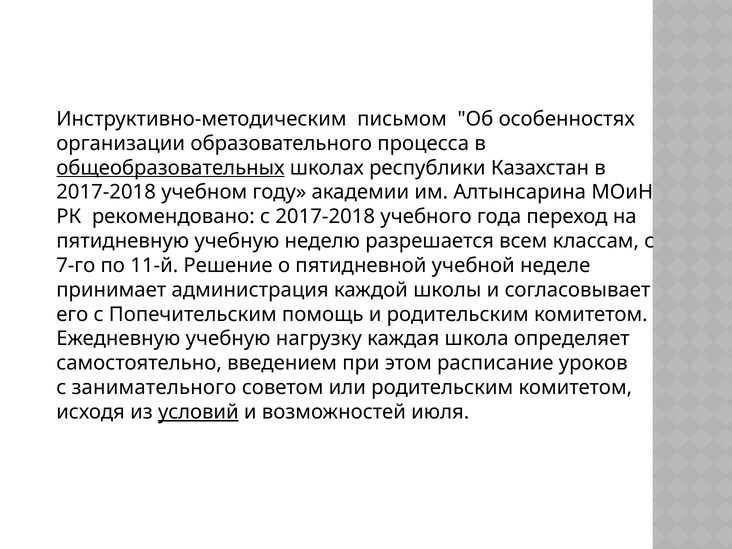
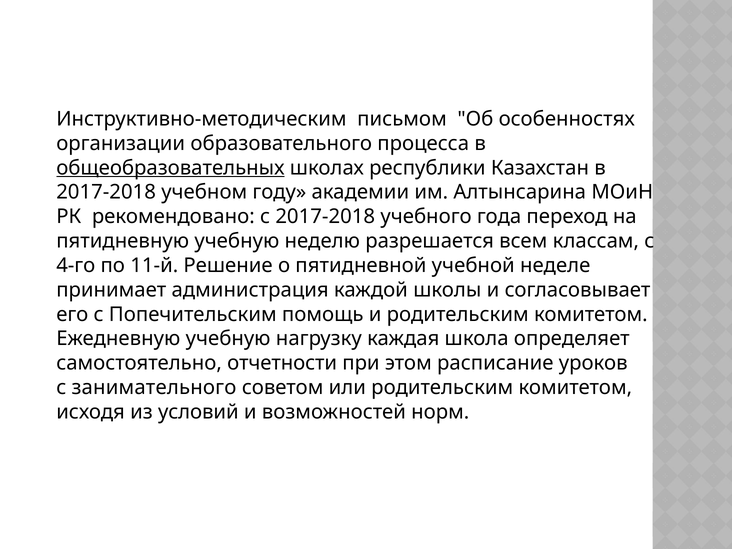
7-го: 7-го -> 4-го (76, 266)
введением: введением -> отчетности (282, 363)
условий underline: present -> none (198, 412)
июля: июля -> норм (440, 412)
